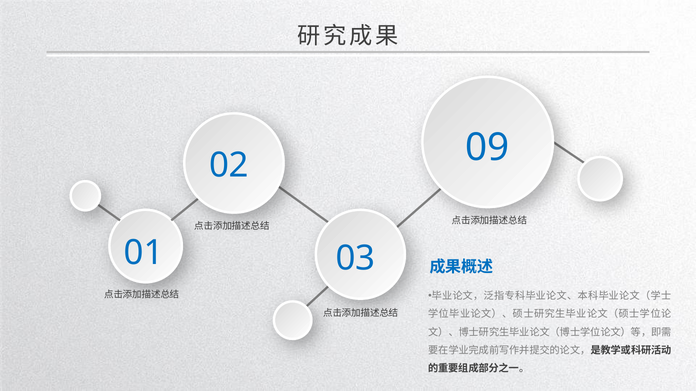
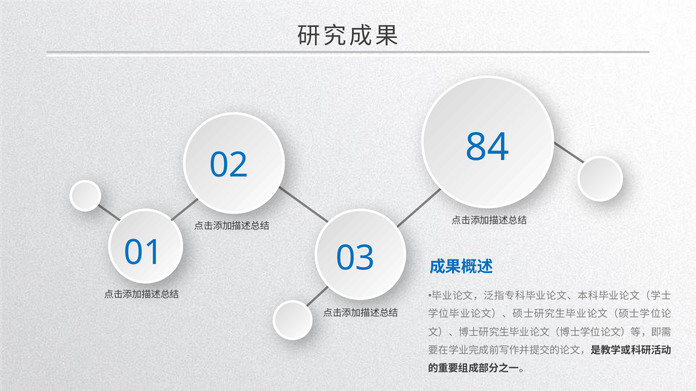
09: 09 -> 84 (487, 147)
